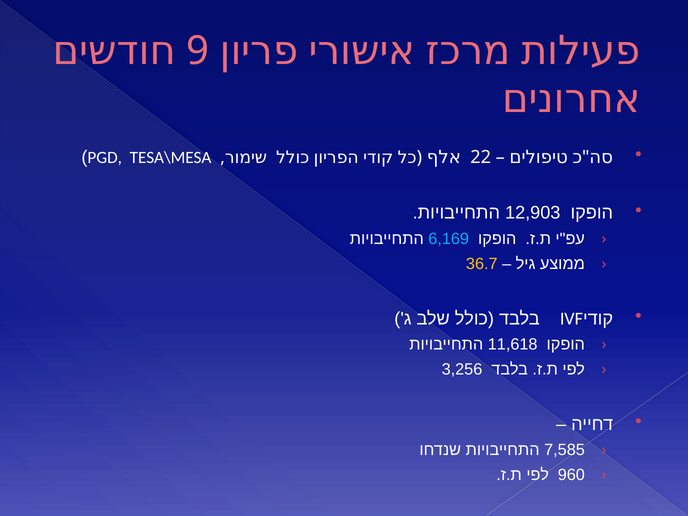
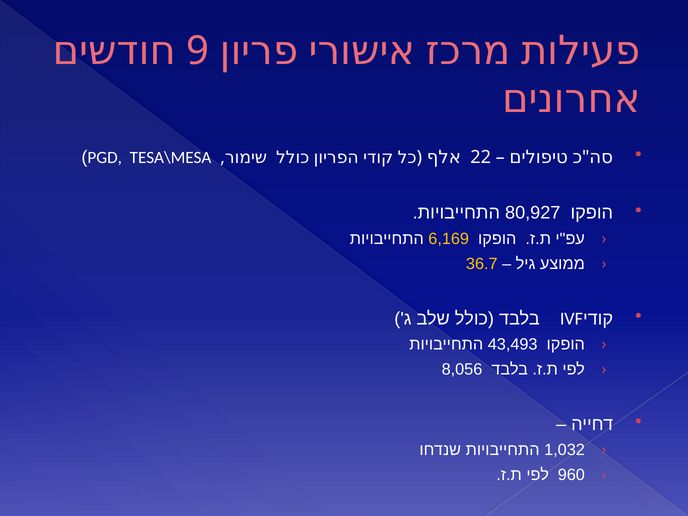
12,903: 12,903 -> 80,927 (533, 213)
6,169 colour: light blue -> yellow (449, 239)
11,618: 11,618 -> 43,493 (513, 344)
3,256: 3,256 -> 8,056 (462, 369)
7,585: 7,585 -> 1,032 (565, 450)
